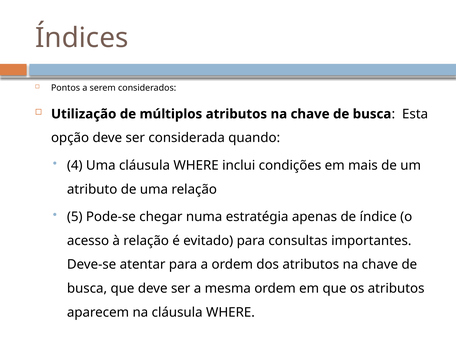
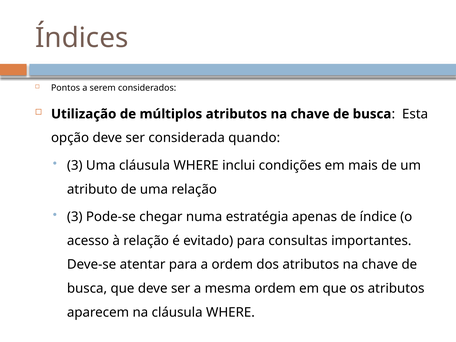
4: 4 -> 3 (75, 165)
5: 5 -> 3 (75, 217)
